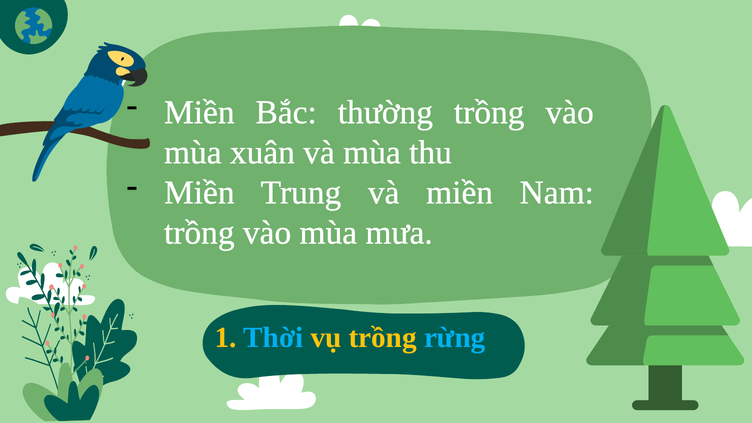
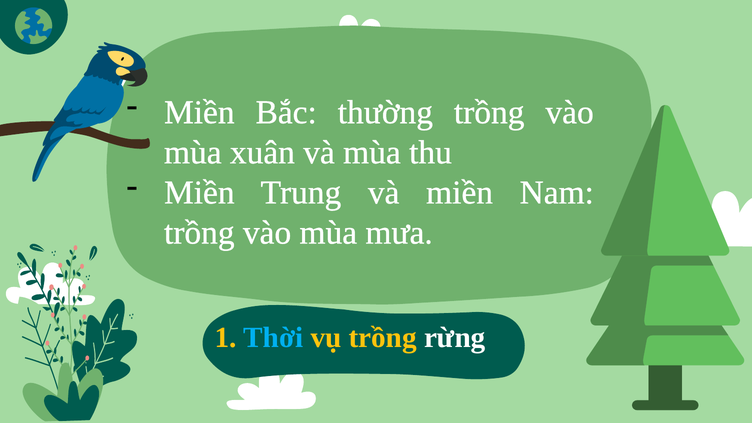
rừng colour: light blue -> white (455, 338)
